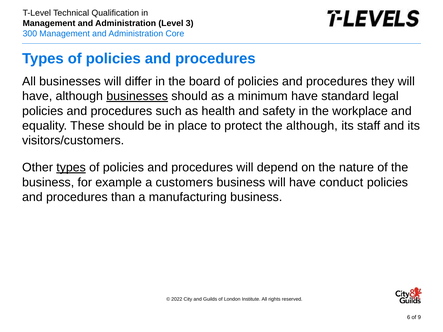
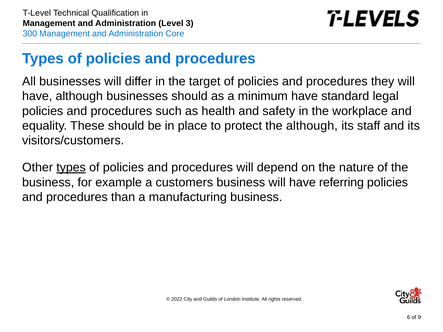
board: board -> target (205, 82)
businesses underline: present -> none (137, 96)
conduct: conduct -> referring (341, 182)
